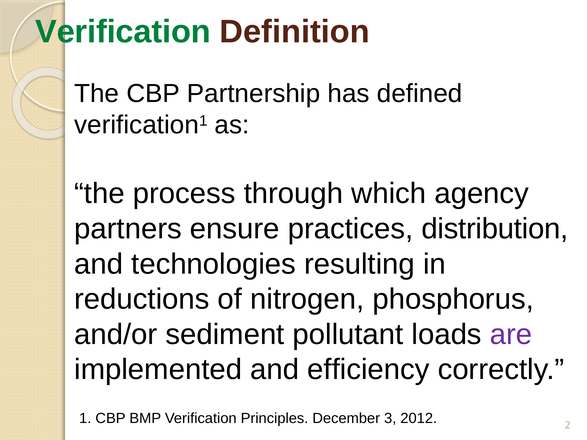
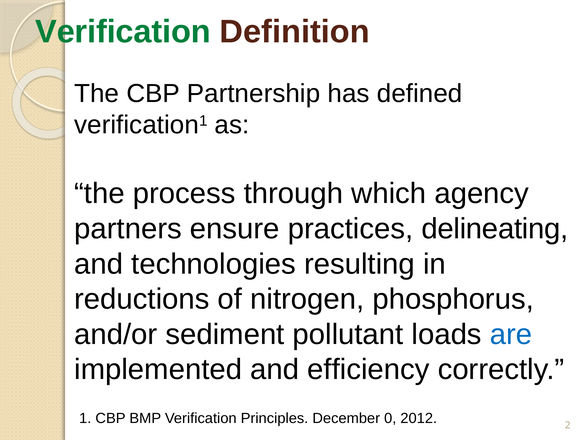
distribution: distribution -> delineating (495, 229)
are colour: purple -> blue (511, 335)
3: 3 -> 0 (390, 419)
